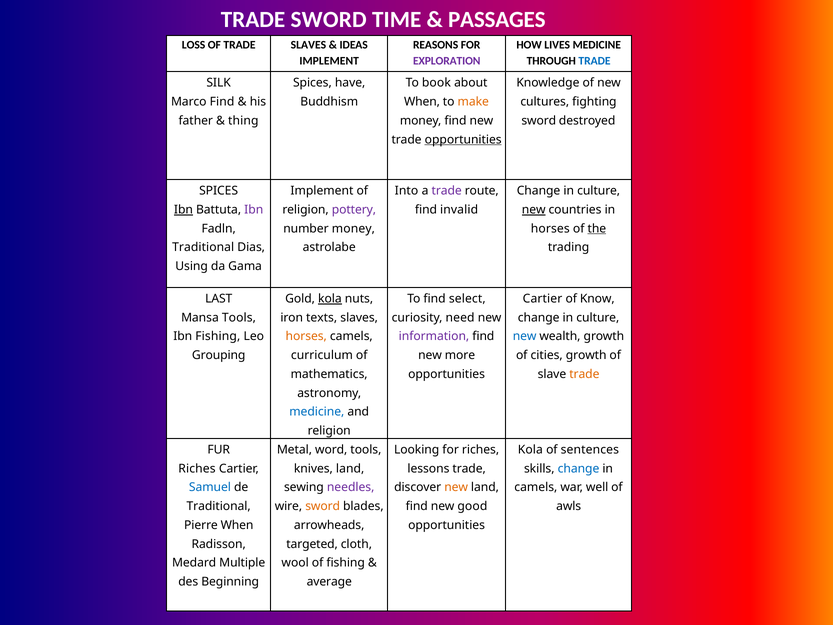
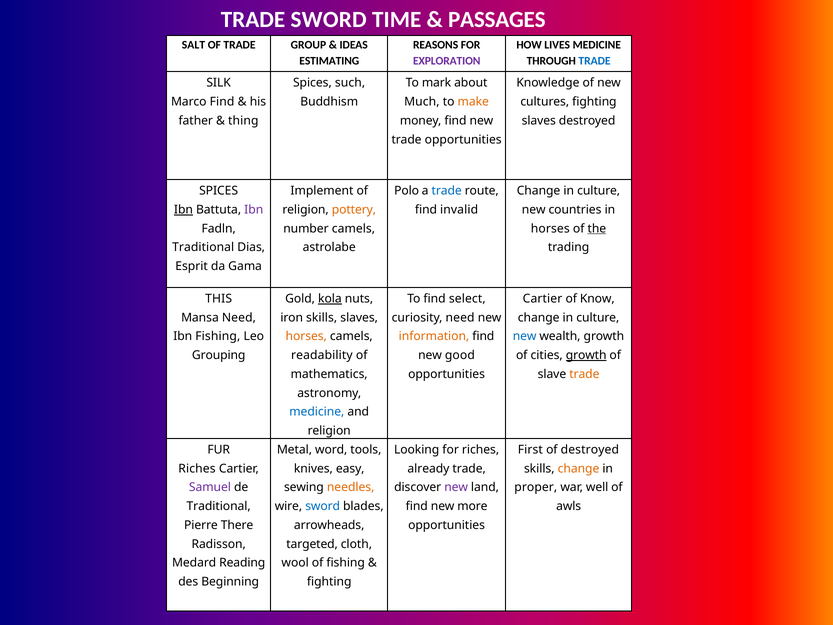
LOSS: LOSS -> SALT (193, 45)
TRADE SLAVES: SLAVES -> GROUP (308, 45)
IMPLEMENT: IMPLEMENT -> ESTIMATING (329, 61)
have: have -> such (350, 83)
book: book -> mark (437, 83)
When: When -> Much (422, 102)
sword: sword -> slaves (539, 121)
opportunities underline: present -> none (463, 139)
Into: Into -> Polo (407, 191)
trade colour: purple -> blue (447, 191)
pottery colour: purple -> orange (354, 210)
new underline: present -> none (534, 210)
number money: money -> camels (353, 228)
Using: Using -> Esprit (192, 266)
LAST: LAST -> THIS (219, 299)
Mansa Tools: Tools -> Need (239, 317)
iron texts: texts -> skills (322, 317)
information colour: purple -> orange (434, 336)
curriculum: curriculum -> readability (322, 355)
more: more -> good (460, 355)
growth underline: none -> present (586, 355)
Kola: Kola -> First (530, 450)
of sentences: sentences -> destroyed (590, 450)
knives land: land -> easy (350, 468)
lessons: lessons -> already (428, 468)
change colour: blue -> orange (579, 468)
Samuel colour: blue -> purple (210, 487)
needles colour: purple -> orange (351, 487)
new colour: orange -> purple (456, 487)
camels: camels -> proper (536, 487)
sword colour: orange -> blue (323, 506)
good: good -> more (472, 506)
Pierre When: When -> There (237, 525)
Multiple: Multiple -> Reading (242, 563)
average: average -> fighting (329, 582)
